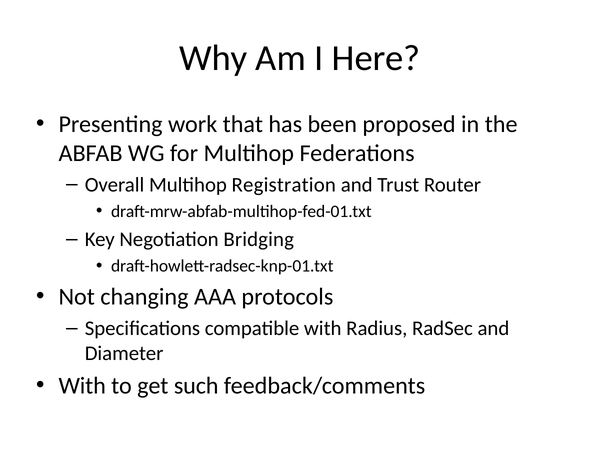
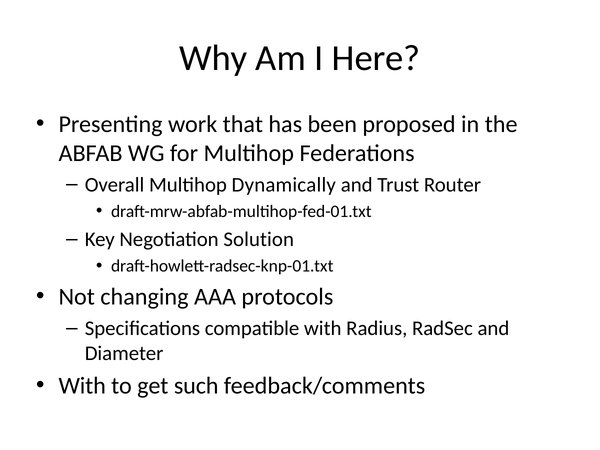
Registration: Registration -> Dynamically (284, 185)
Bridging: Bridging -> Solution (259, 239)
